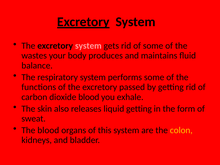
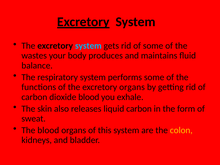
system colour: pink -> light blue (88, 46)
excretory passed: passed -> organs (132, 87)
liquid getting: getting -> carbon (139, 109)
